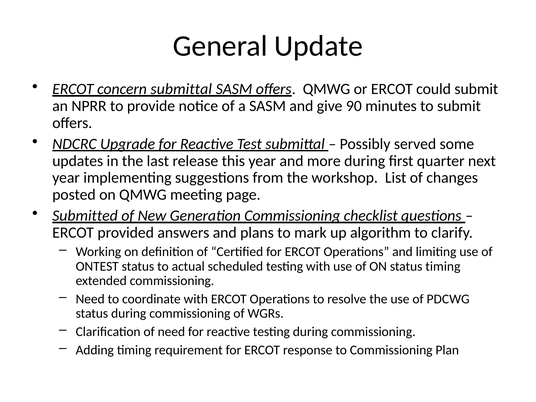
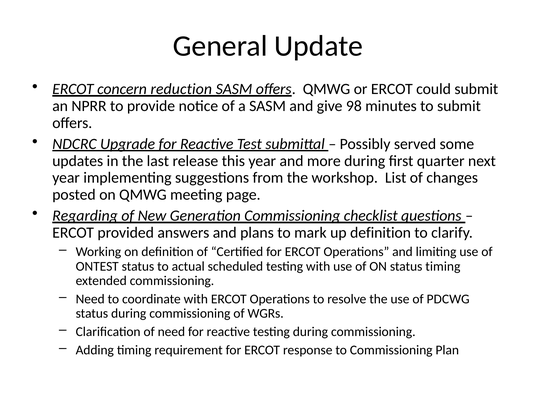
concern submittal: submittal -> reduction (181, 89)
90: 90 -> 98 (354, 106)
Submitted: Submitted -> Regarding (85, 216)
up algorithm: algorithm -> definition (381, 233)
